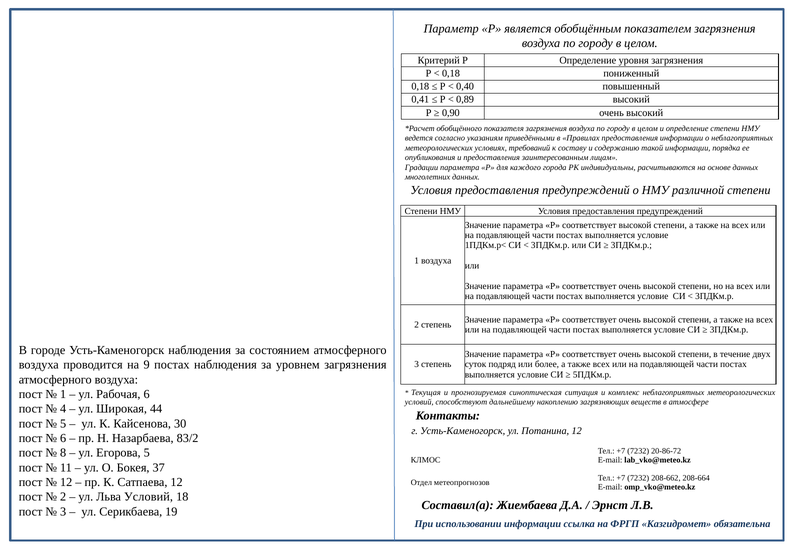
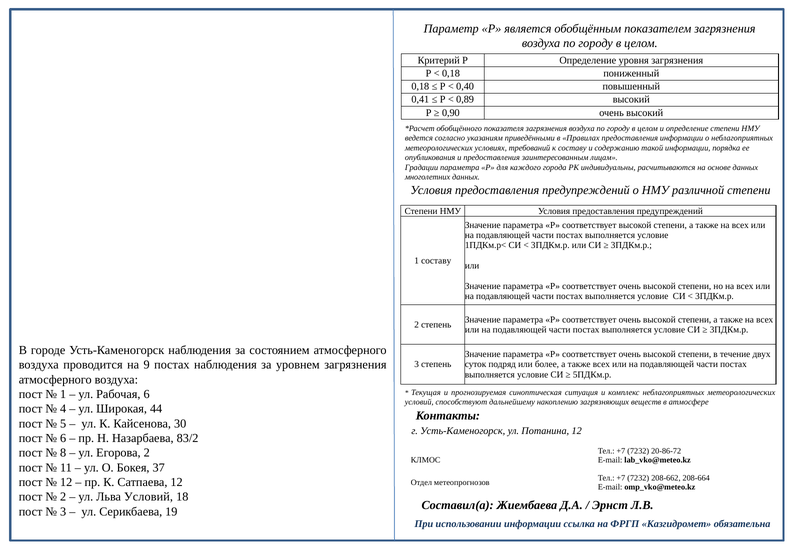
1 воздуха: воздуха -> составу (436, 261)
Егорова 5: 5 -> 2 (147, 453)
